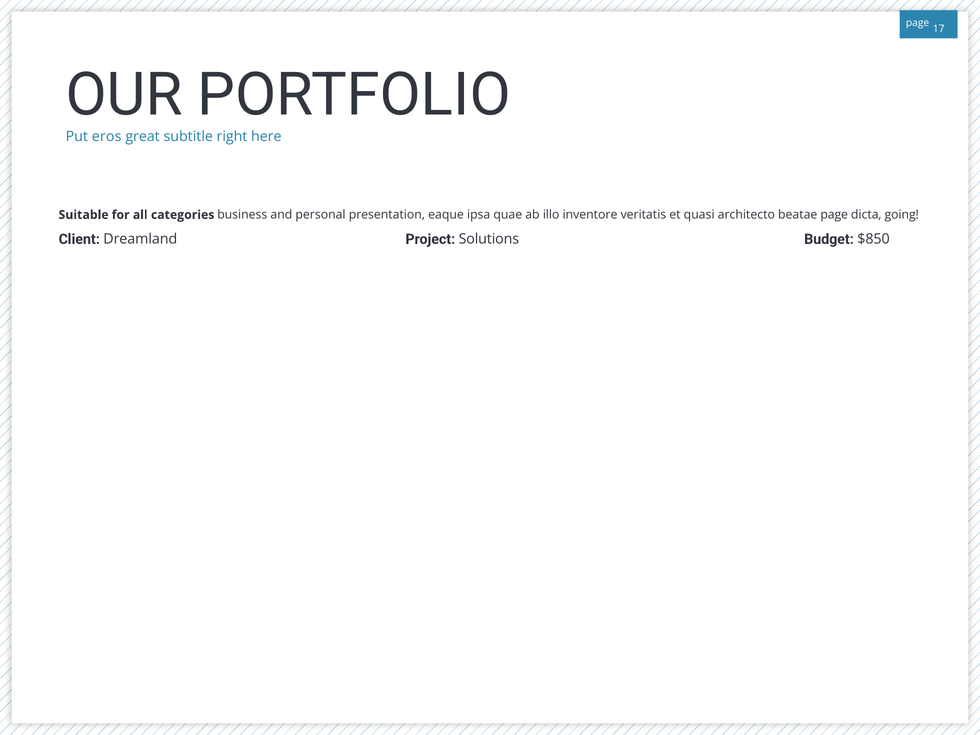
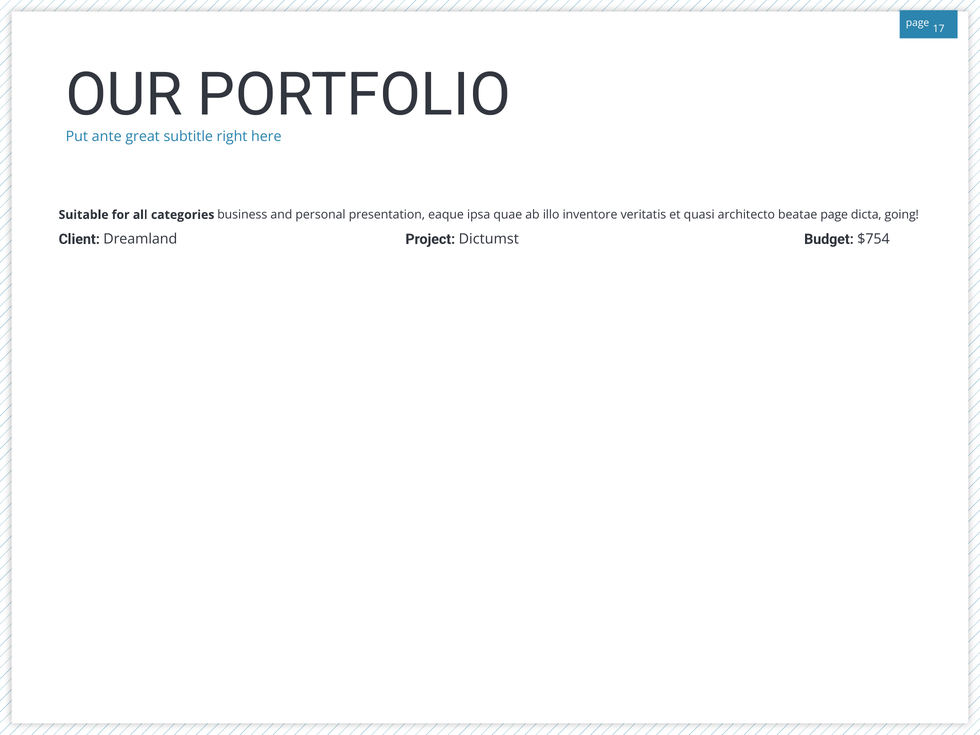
eros: eros -> ante (107, 137)
Solutions: Solutions -> Dictumst (489, 239)
$850: $850 -> $754 (874, 239)
